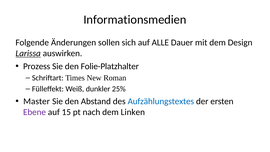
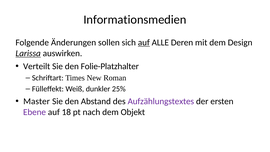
auf underline: none -> present (144, 42)
Dauer: Dauer -> Deren (182, 42)
Prozess: Prozess -> Verteilt (37, 66)
Aufzählungstextes colour: blue -> purple (161, 101)
15: 15 -> 18 (66, 112)
Linken: Linken -> Objekt (133, 112)
